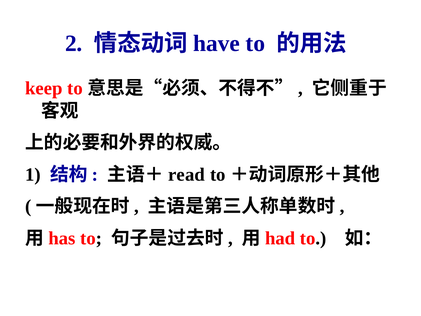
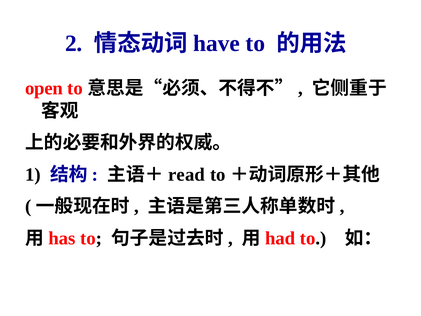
keep: keep -> open (44, 88)
